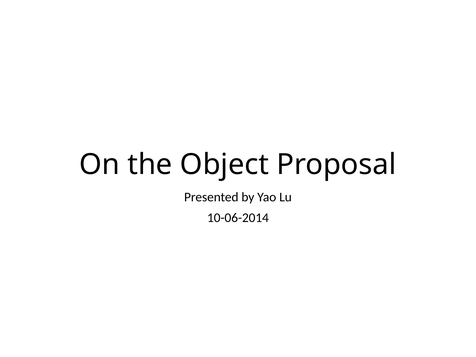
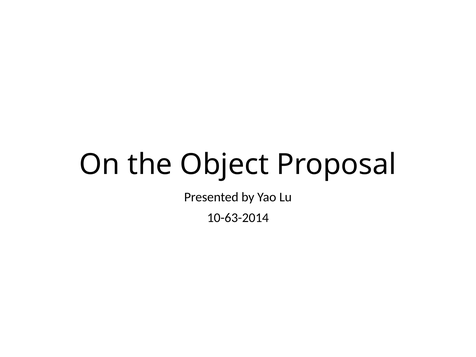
10-06-2014: 10-06-2014 -> 10-63-2014 (238, 218)
